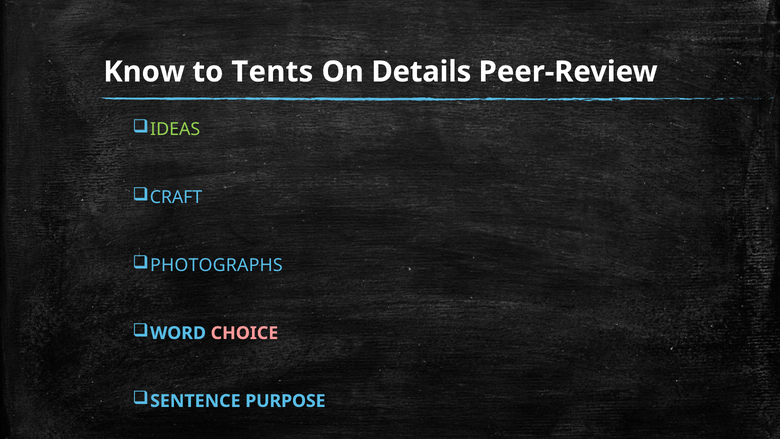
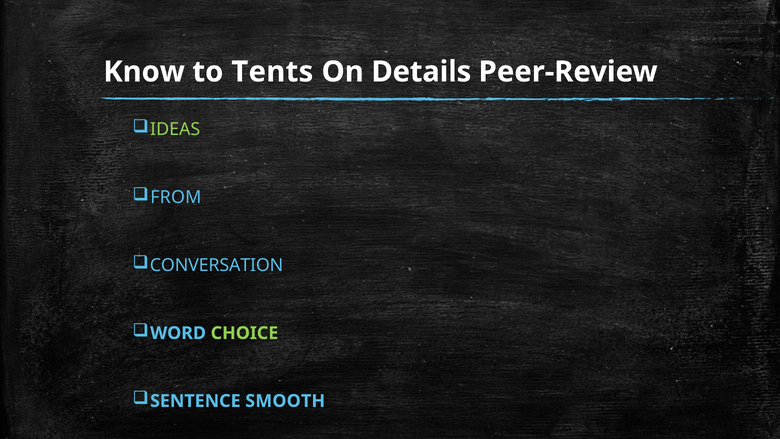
CRAFT: CRAFT -> FROM (176, 197)
PHOTOGRAPHS: PHOTOGRAPHS -> CONVERSATION (217, 265)
CHOICE colour: pink -> light green (244, 333)
PURPOSE: PURPOSE -> SMOOTH (285, 401)
